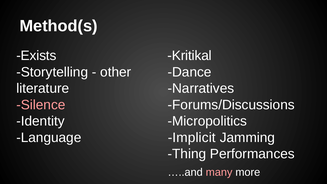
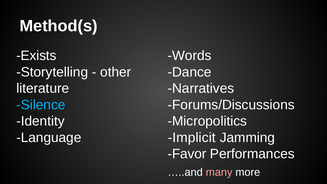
Kritikal: Kritikal -> Words (190, 56)
Silence colour: pink -> light blue (41, 105)
Thing: Thing -> Favor (187, 154)
